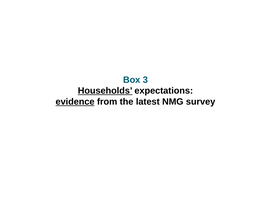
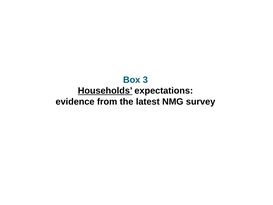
evidence underline: present -> none (75, 102)
